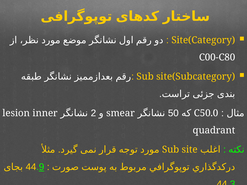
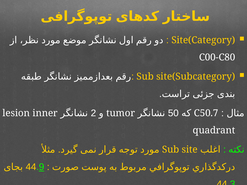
smear: smear -> tumor (121, 113)
C50.0: C50.0 -> C50.7 (206, 113)
